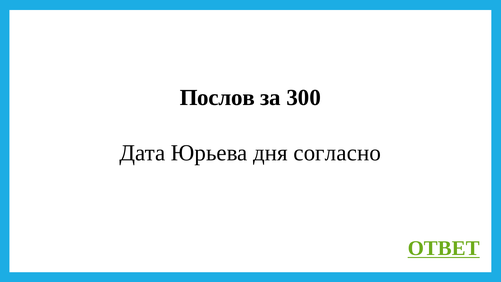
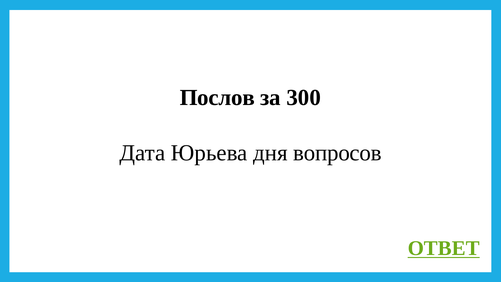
согласно: согласно -> вопросов (337, 153)
